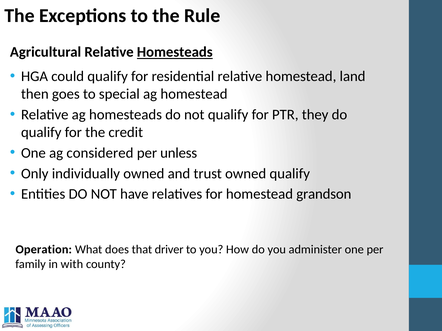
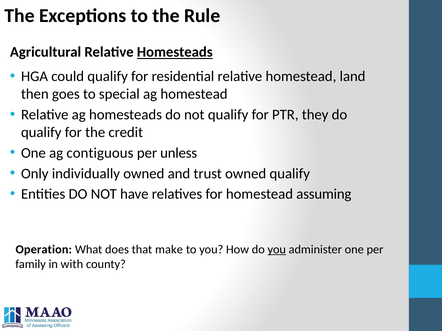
considered: considered -> contiguous (100, 153)
grandson: grandson -> assuming (324, 194)
driver: driver -> make (169, 250)
you underline: none -> present (277, 250)
